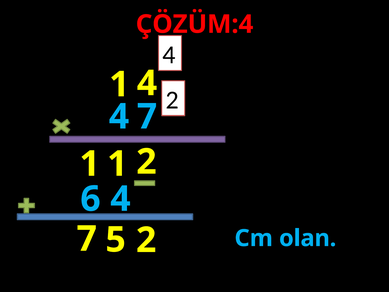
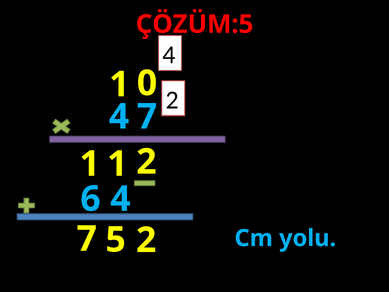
ÇÖZÜM:4: ÇÖZÜM:4 -> ÇÖZÜM:5 (195, 24)
4: 4 -> 0 (147, 83)
olan: olan -> yolu (308, 238)
